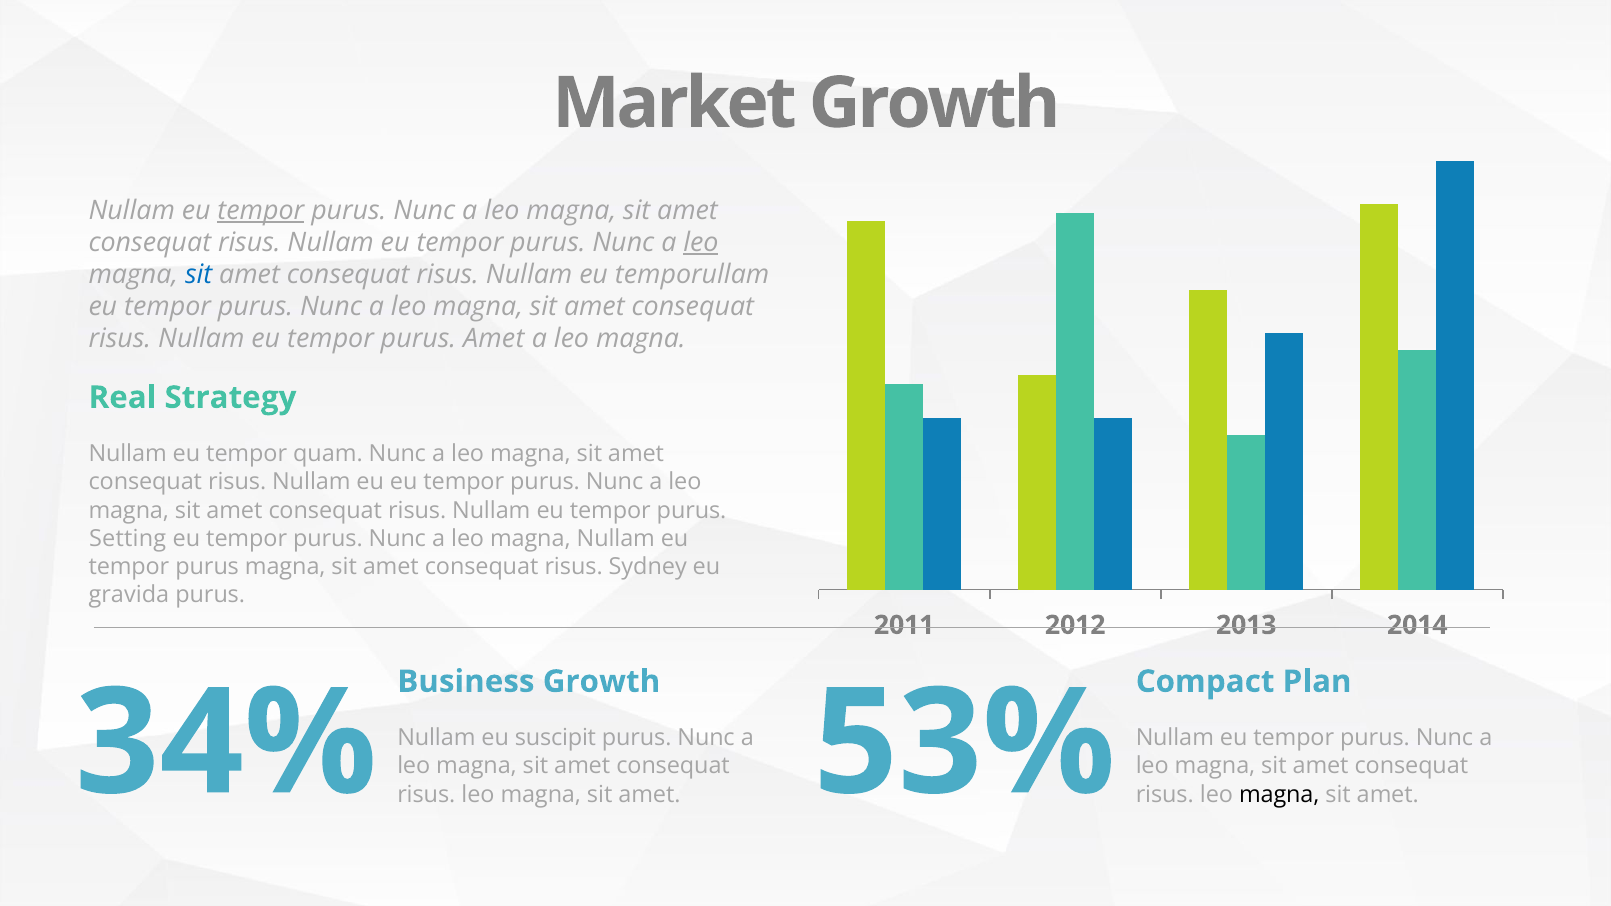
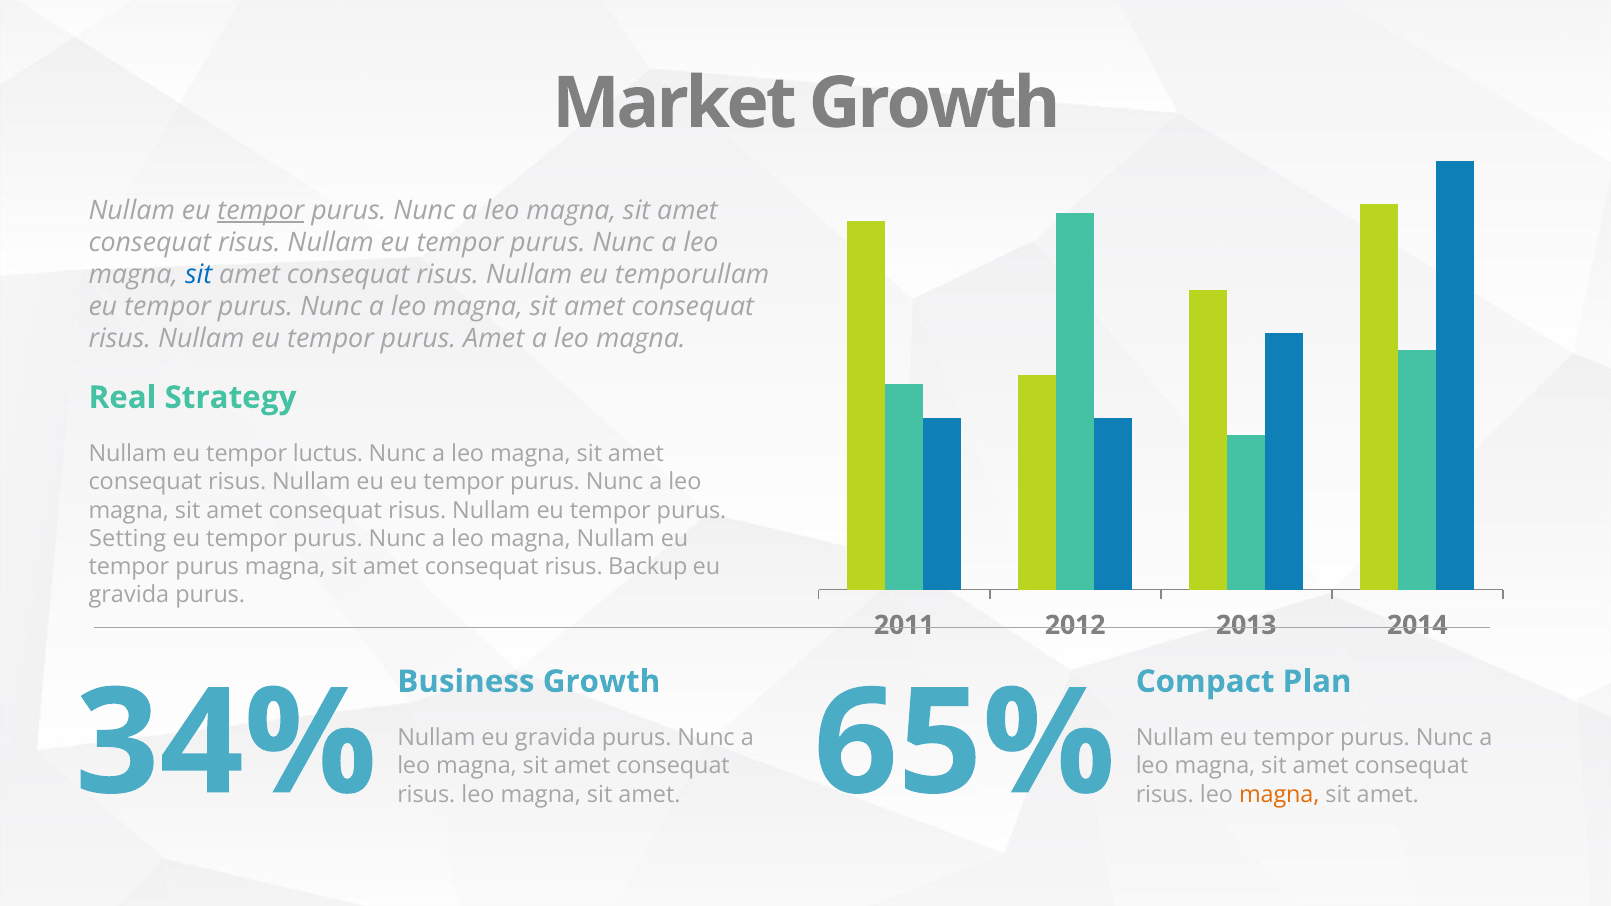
leo underline: present -> none (701, 243)
quam: quam -> luctus (328, 454)
Sydney: Sydney -> Backup (648, 567)
53%: 53% -> 65% (964, 744)
Nullam eu suscipit: suscipit -> gravida (555, 738)
magna colour: black -> orange (1279, 795)
